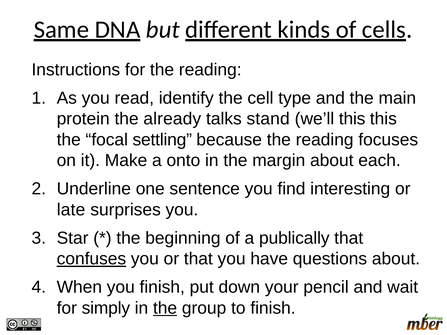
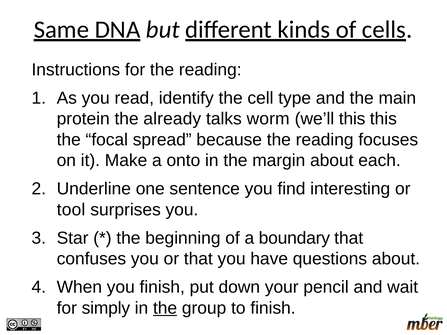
stand: stand -> worm (268, 119)
settling: settling -> spread (162, 140)
late: late -> tool (71, 210)
publically: publically -> boundary (294, 238)
confuses underline: present -> none (91, 259)
